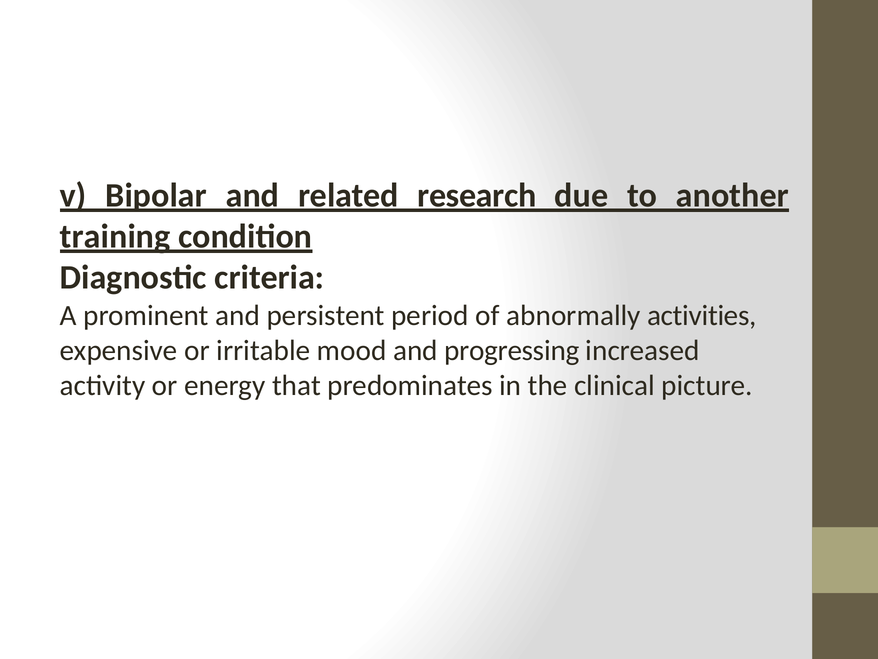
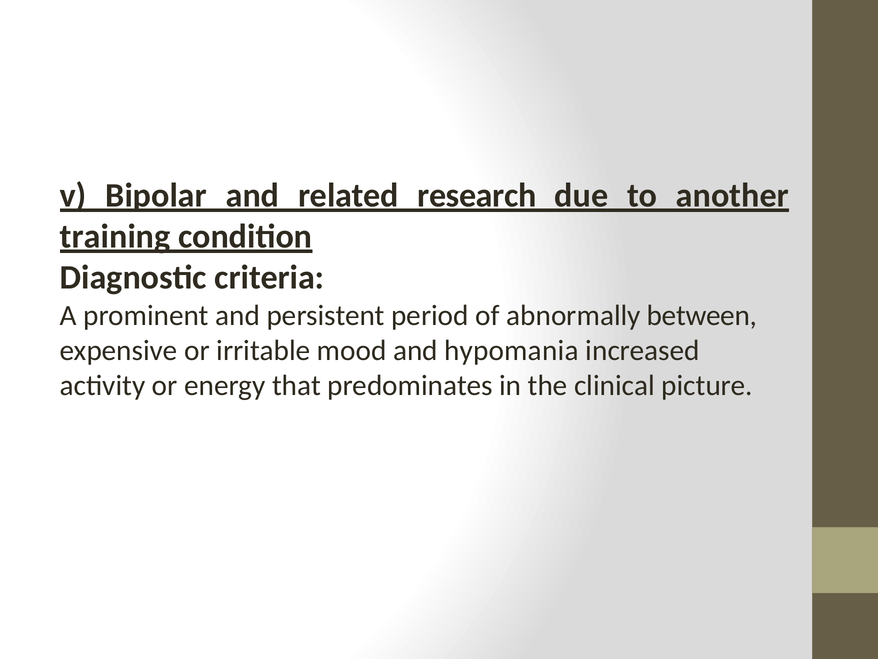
activities: activities -> between (702, 315)
progressing: progressing -> hypomania (511, 350)
